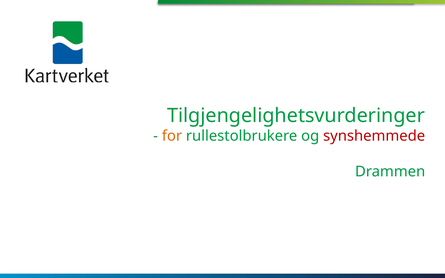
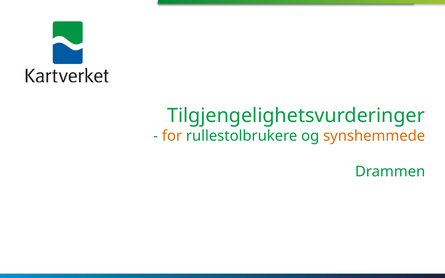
synshemmede colour: red -> orange (374, 136)
